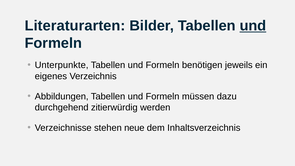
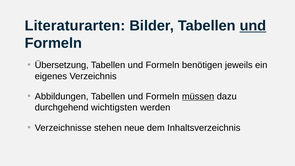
Unterpunkte: Unterpunkte -> Übersetzung (62, 65)
müssen underline: none -> present (198, 96)
zitierwürdig: zitierwürdig -> wichtigsten (114, 107)
